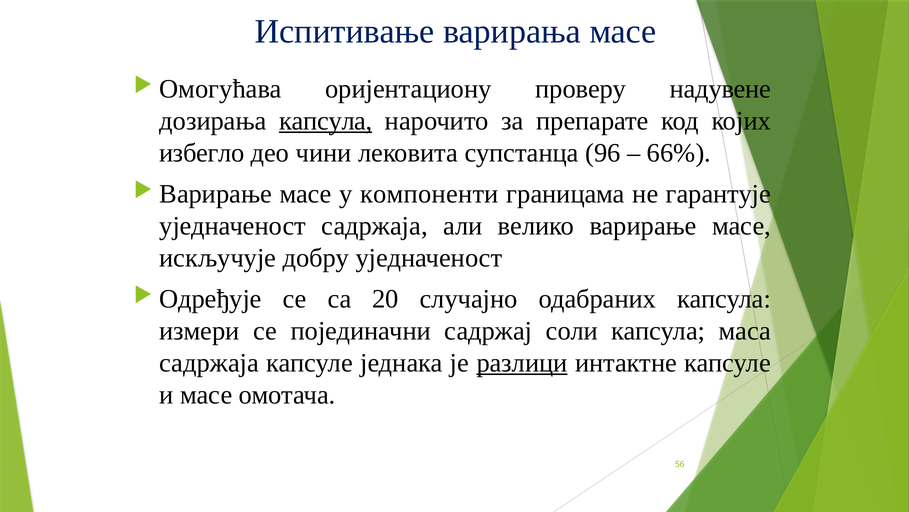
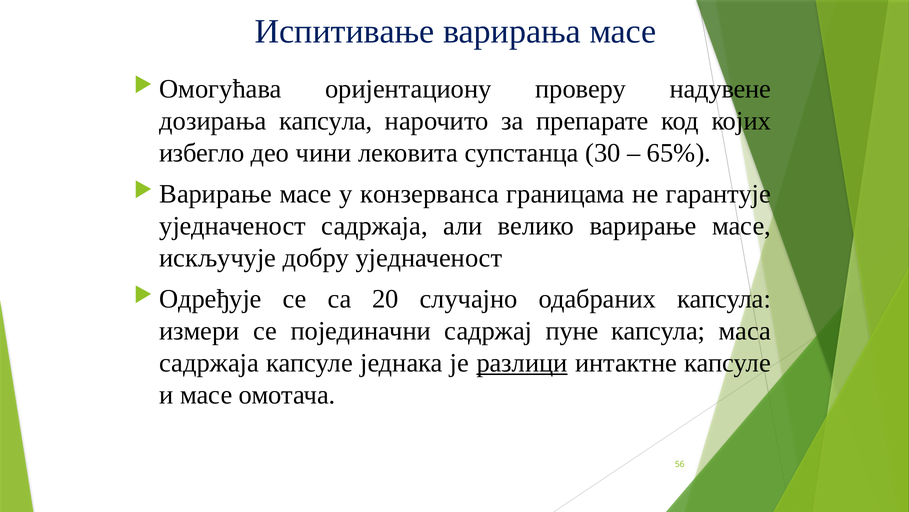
капсула underline: present -> none (326, 121)
96: 96 -> 30 (603, 153)
66%: 66% -> 65% (679, 153)
компоненти: компоненти -> конзерванса (429, 194)
соли: соли -> пуне (572, 331)
